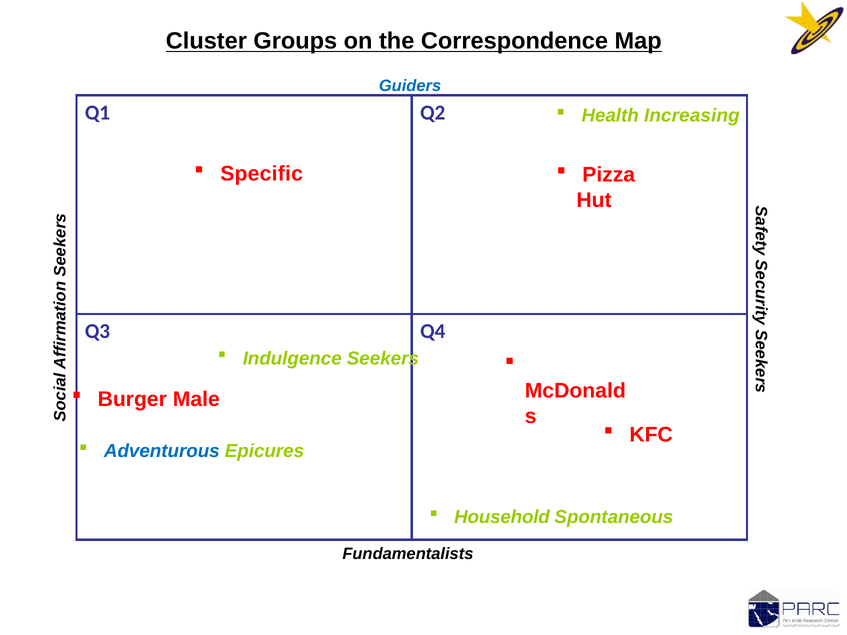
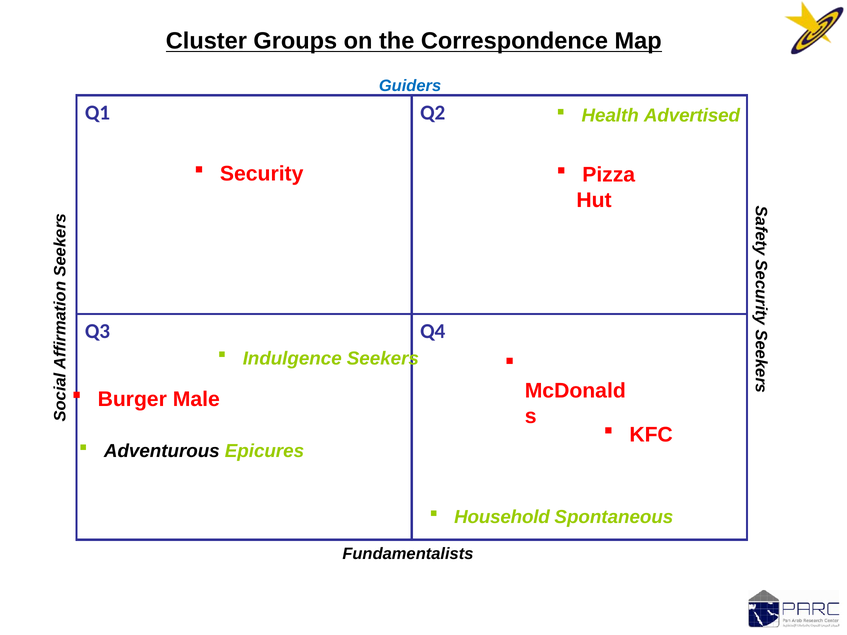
Increasing: Increasing -> Advertised (692, 116)
Specific: Specific -> Security (262, 174)
Adventurous colour: blue -> black (162, 451)
